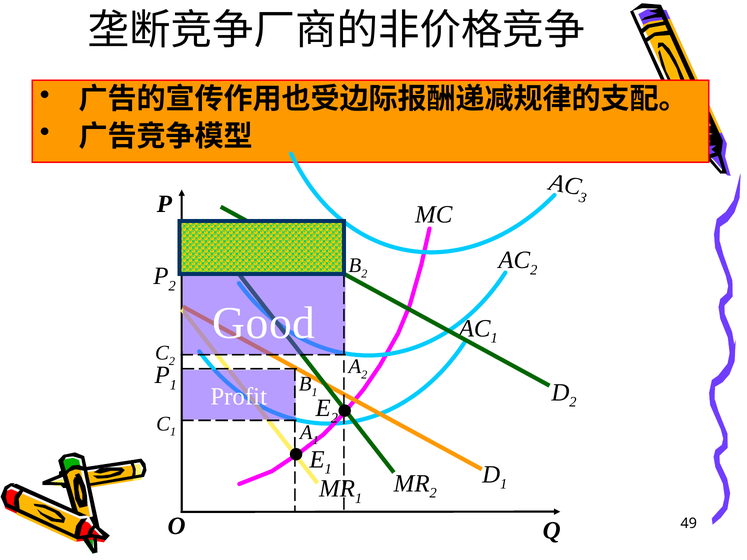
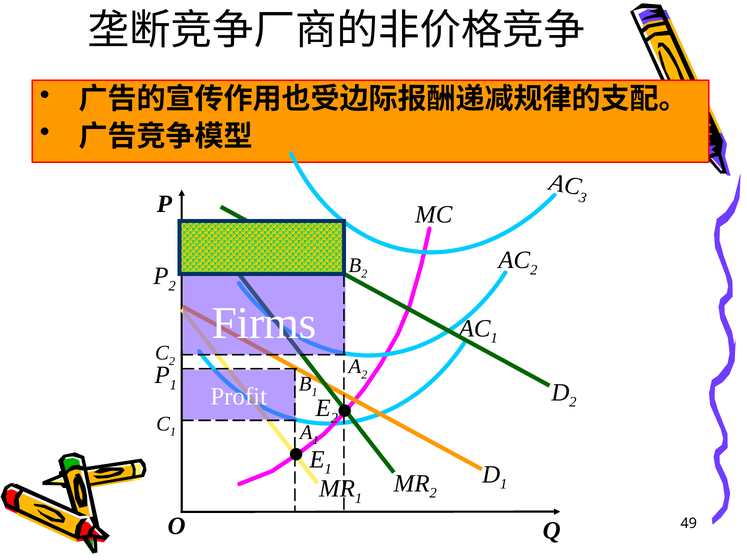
Good: Good -> Firms (264, 323)
